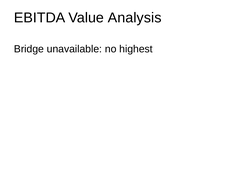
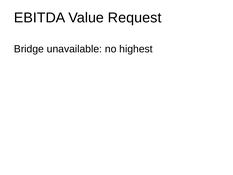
Analysis: Analysis -> Request (135, 18)
